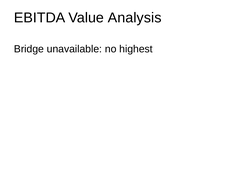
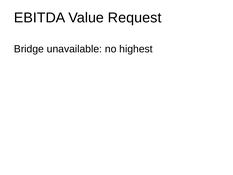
Analysis: Analysis -> Request (135, 18)
